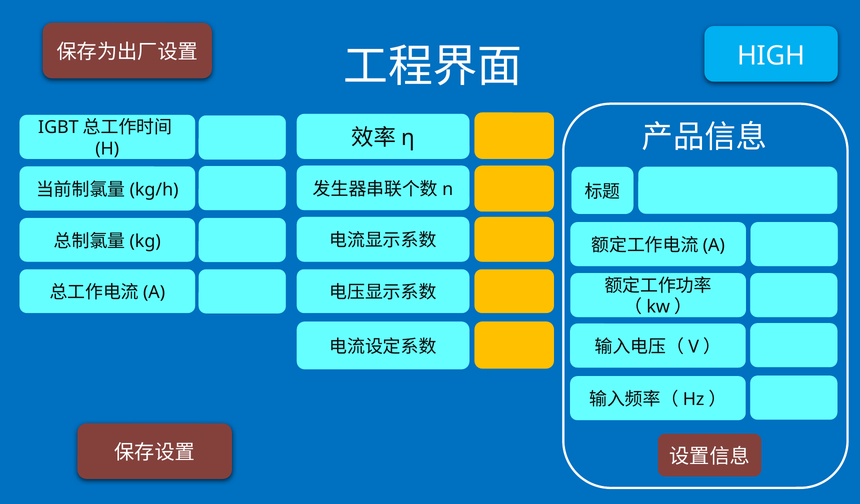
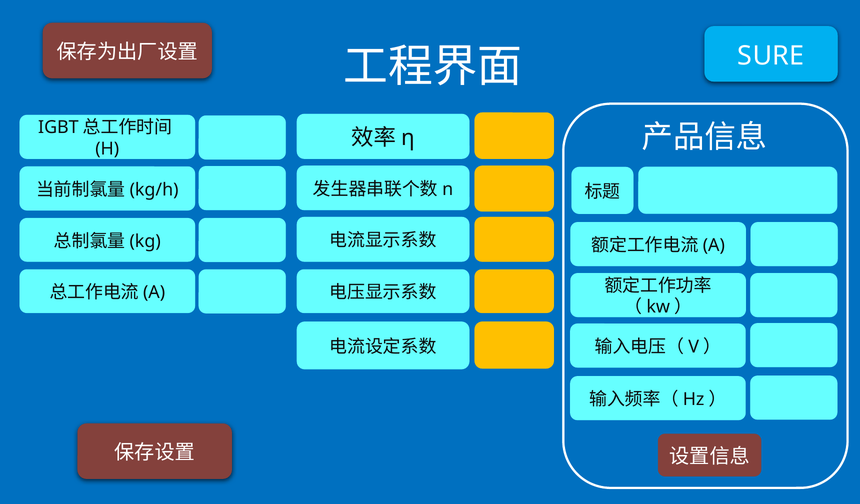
HIGH: HIGH -> SURE (771, 56)
